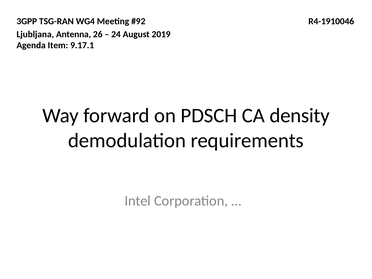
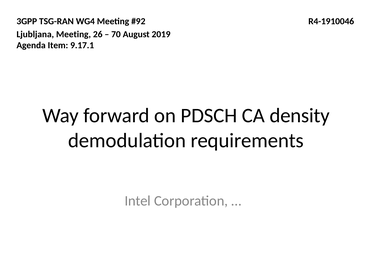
Ljubljana Antenna: Antenna -> Meeting (74, 34)
24: 24 -> 70 (116, 34)
